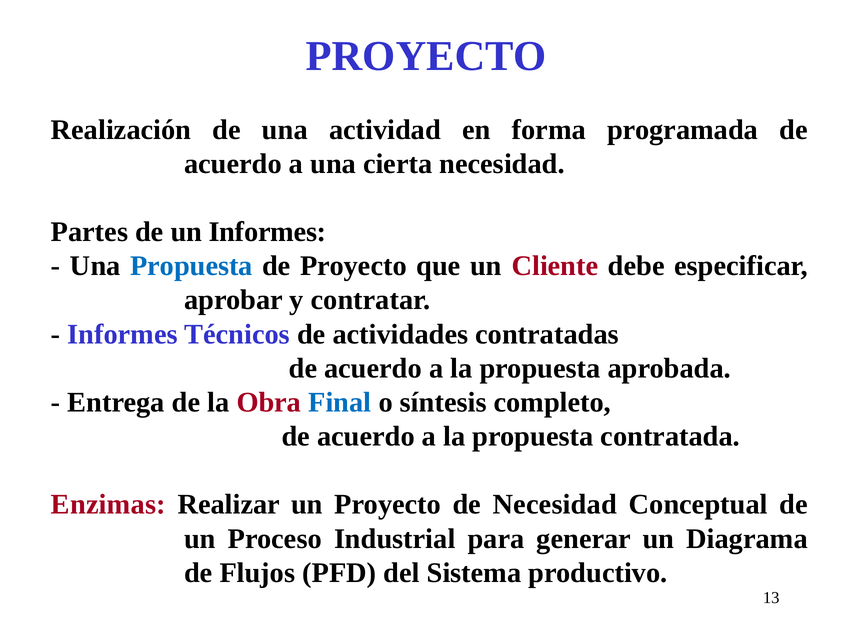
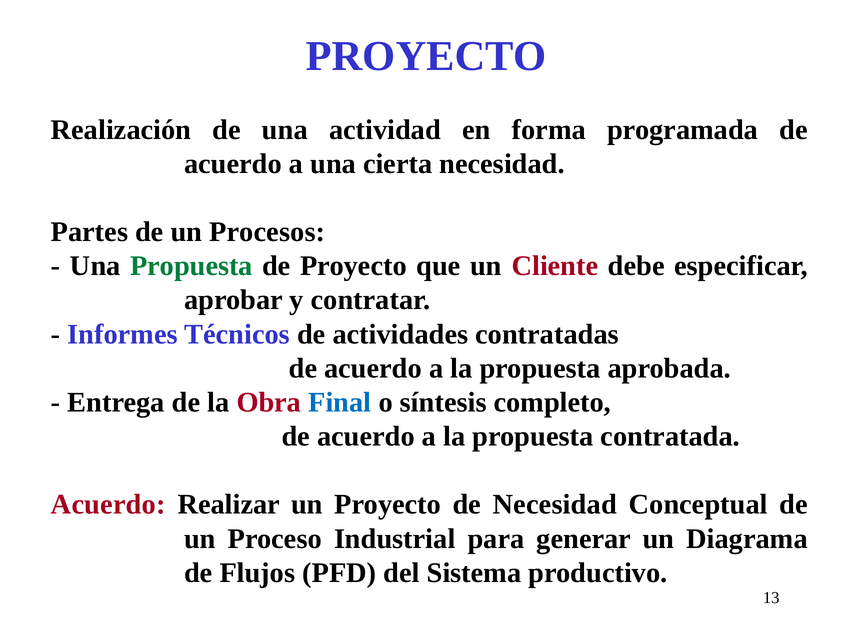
un Informes: Informes -> Procesos (267, 232)
Propuesta colour: blue -> green (191, 266)
Enzimas: Enzimas -> Acuerdo (108, 505)
